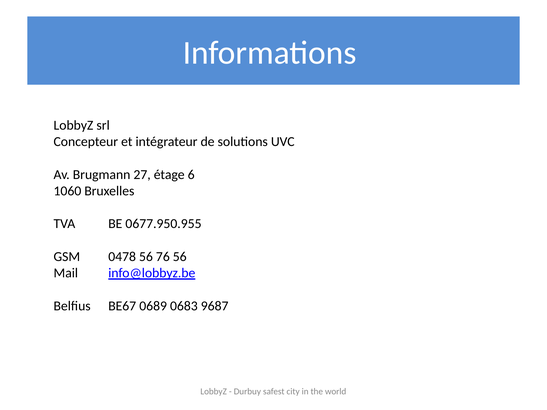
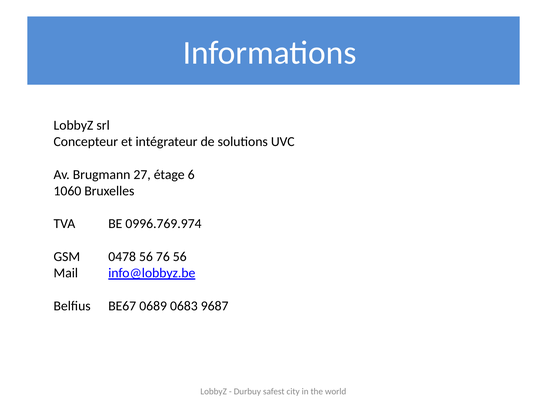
0677.950.955: 0677.950.955 -> 0996.769.974 (163, 224)
